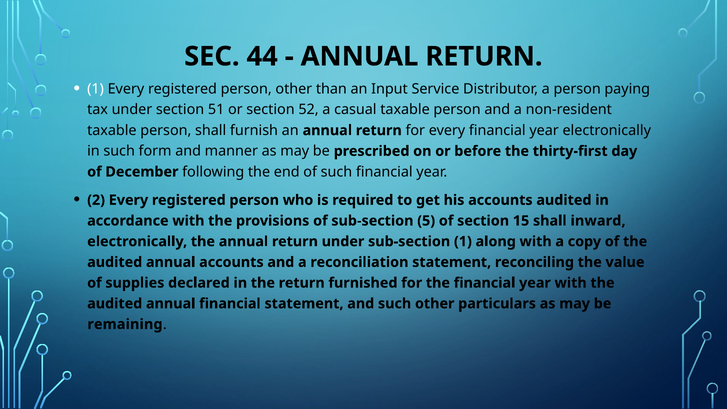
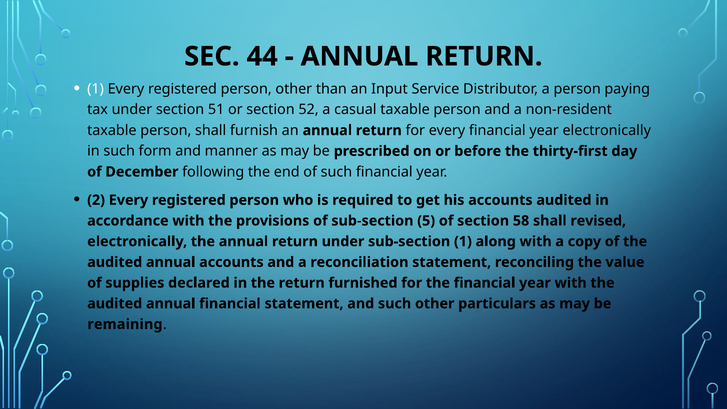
15: 15 -> 58 (521, 221)
inward: inward -> revised (598, 221)
